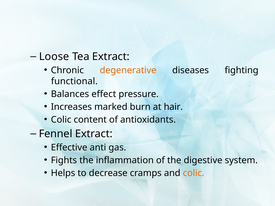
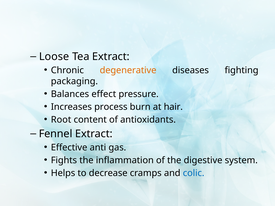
functional: functional -> packaging (74, 81)
marked: marked -> process (111, 107)
Colic: Colic -> Root (61, 120)
colic colour: orange -> blue (194, 173)
